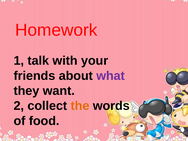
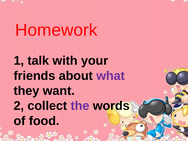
the colour: orange -> purple (80, 106)
